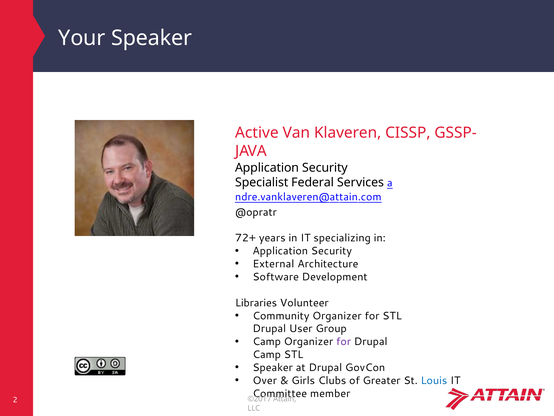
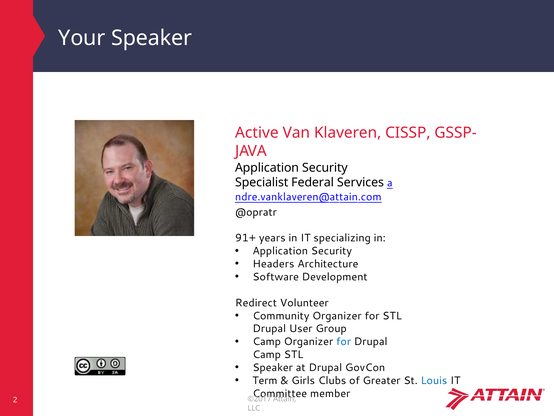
72+: 72+ -> 91+ (246, 238)
External: External -> Headers (273, 264)
Libraries: Libraries -> Redirect (256, 302)
for colour: purple -> blue (344, 341)
Over: Over -> Term (265, 380)
